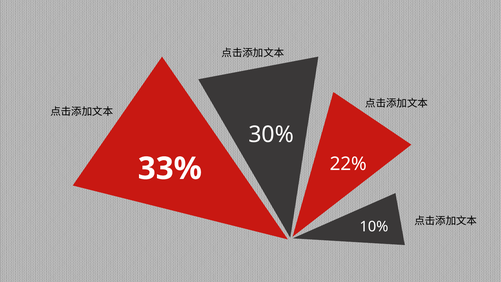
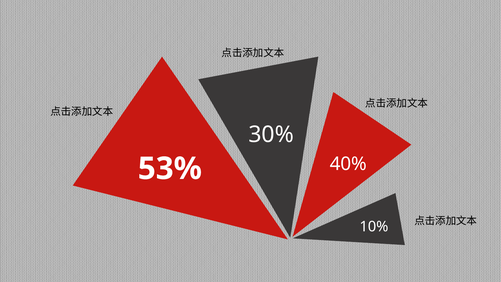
22%: 22% -> 40% (348, 164)
33%: 33% -> 53% (170, 169)
